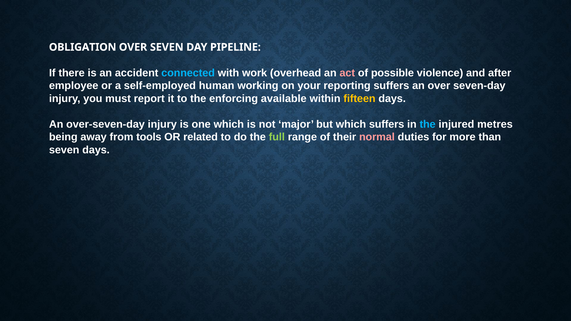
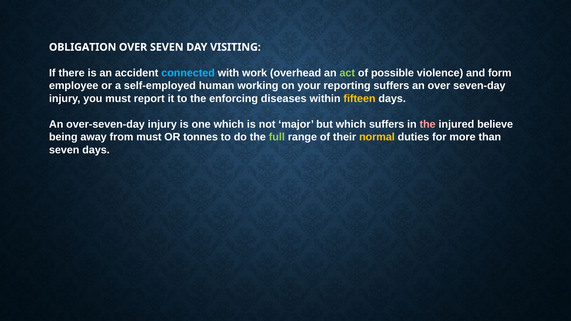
PIPELINE: PIPELINE -> VISITING (235, 47)
act colour: pink -> light green (347, 73)
after: after -> form (500, 73)
available: available -> diseases (284, 99)
the colour: light blue -> pink (428, 124)
metres: metres -> believe (495, 124)
from tools: tools -> must (149, 137)
related: related -> tonnes (201, 137)
normal colour: pink -> yellow (377, 137)
